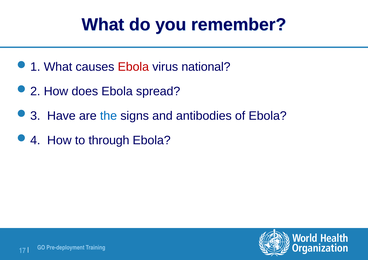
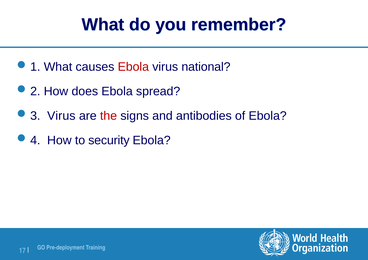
Have: Have -> Virus (61, 116)
the colour: blue -> red (109, 116)
through: through -> security (109, 140)
